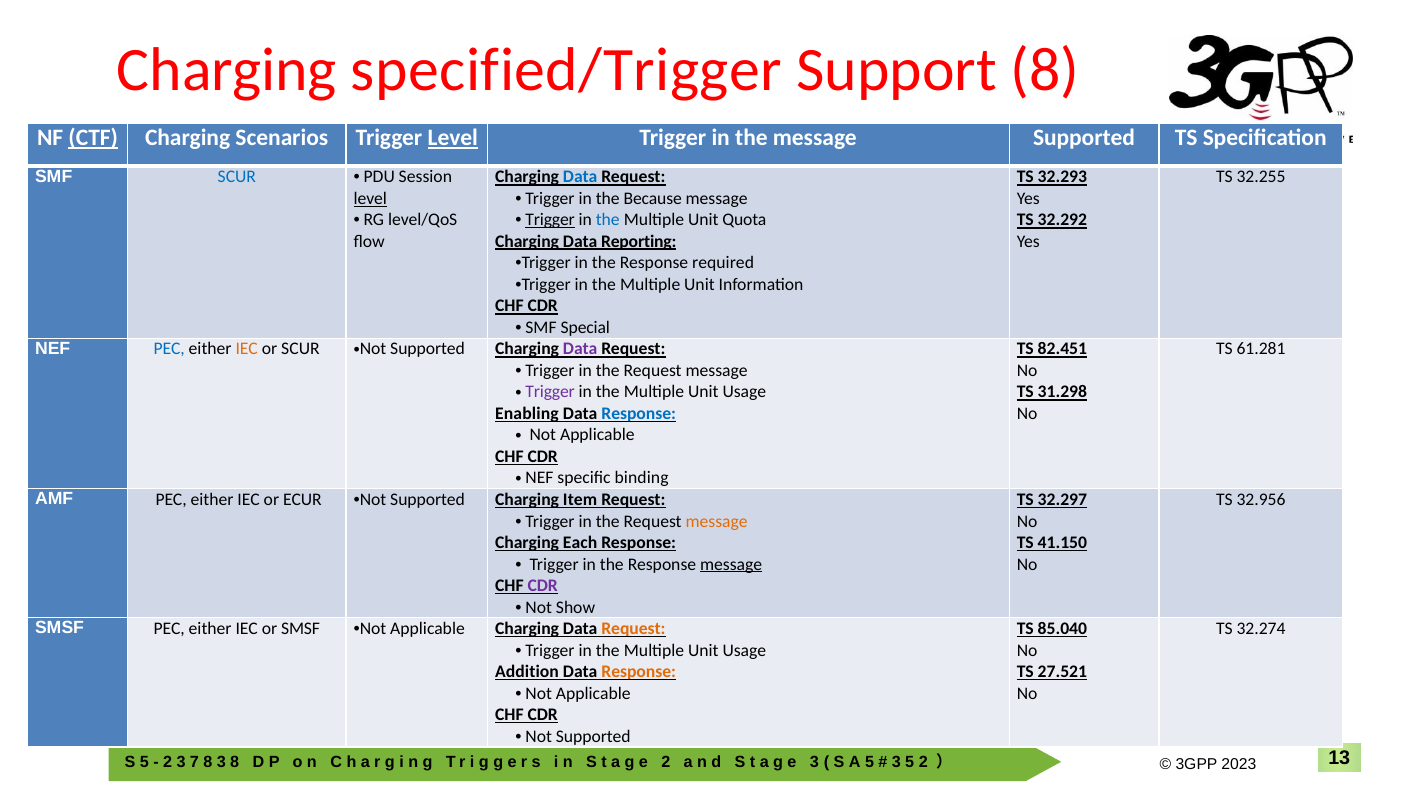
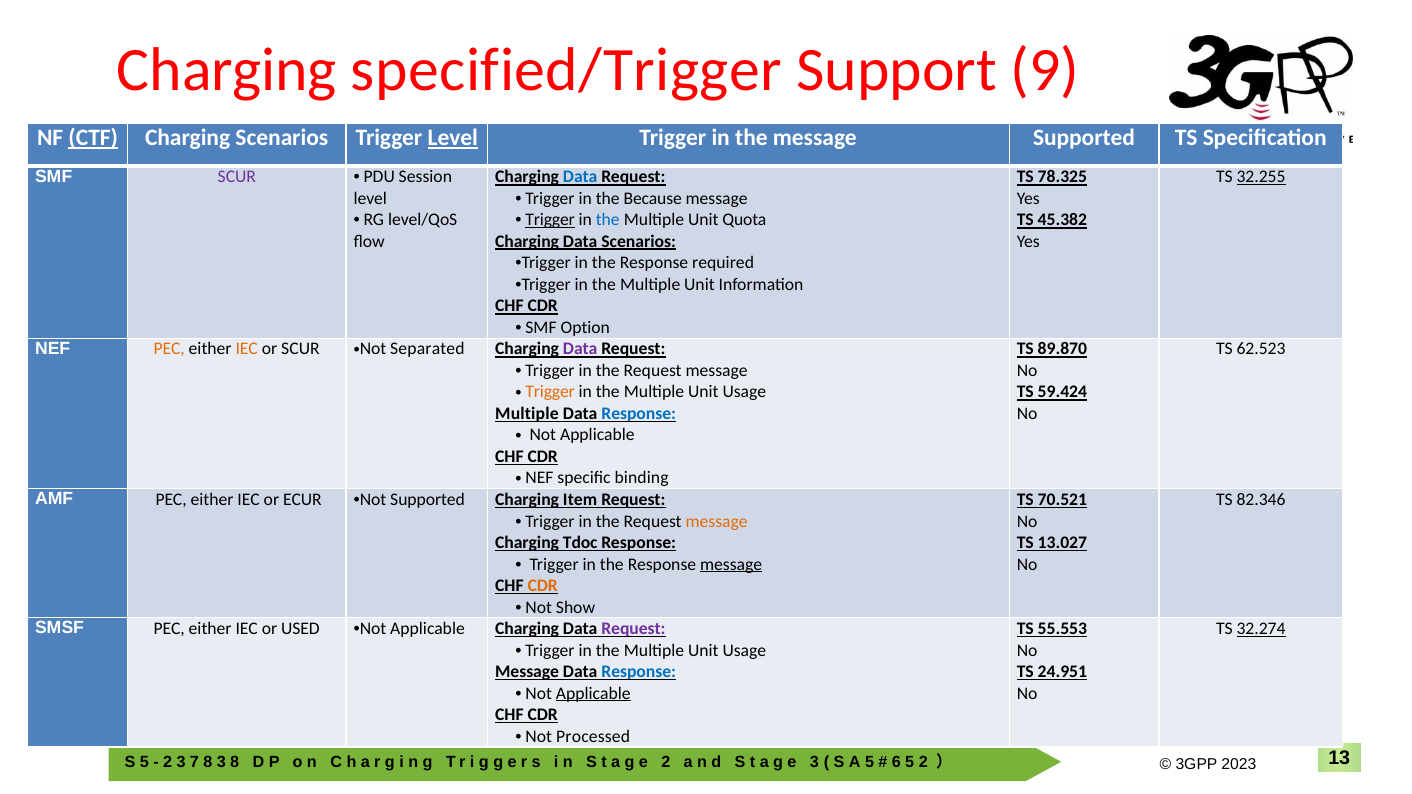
Support 8: 8 -> 9 (1045, 70)
SCUR colour: blue -> purple (237, 177)
32.293: 32.293 -> 78.325 (1062, 177)
32.255 underline: none -> present (1261, 177)
level underline: present -> none (370, 199)
32.292: 32.292 -> 45.382 (1062, 220)
Data Reporting: Reporting -> Scenarios (639, 242)
Special: Special -> Option (585, 328)
PEC colour: blue -> orange (169, 349)
Supported: Supported -> Separated (427, 349)
82.451: 82.451 -> 89.870 (1062, 349)
61.281: 61.281 -> 62.523 (1261, 349)
Trigger colour: purple -> orange (550, 392)
31.298: 31.298 -> 59.424 (1062, 392)
Enabling: Enabling -> Multiple (527, 414)
32.297: 32.297 -> 70.521 (1062, 500)
32.956: 32.956 -> 82.346 (1261, 500)
Each: Each -> Tdoc (580, 543)
41.150: 41.150 -> 13.027 (1062, 543)
CDR colour: purple -> orange (543, 586)
or SMSF: SMSF -> USED (300, 629)
Request colour: orange -> purple (633, 629)
85.040: 85.040 -> 55.553 (1062, 629)
32.274 underline: none -> present (1261, 629)
Addition: Addition -> Message (527, 672)
Response colour: orange -> blue (639, 672)
27.521: 27.521 -> 24.951 (1062, 672)
Applicable underline: none -> present (593, 694)
Supported: Supported -> Processed (593, 737)
3: 3 -> 6 (896, 763)
